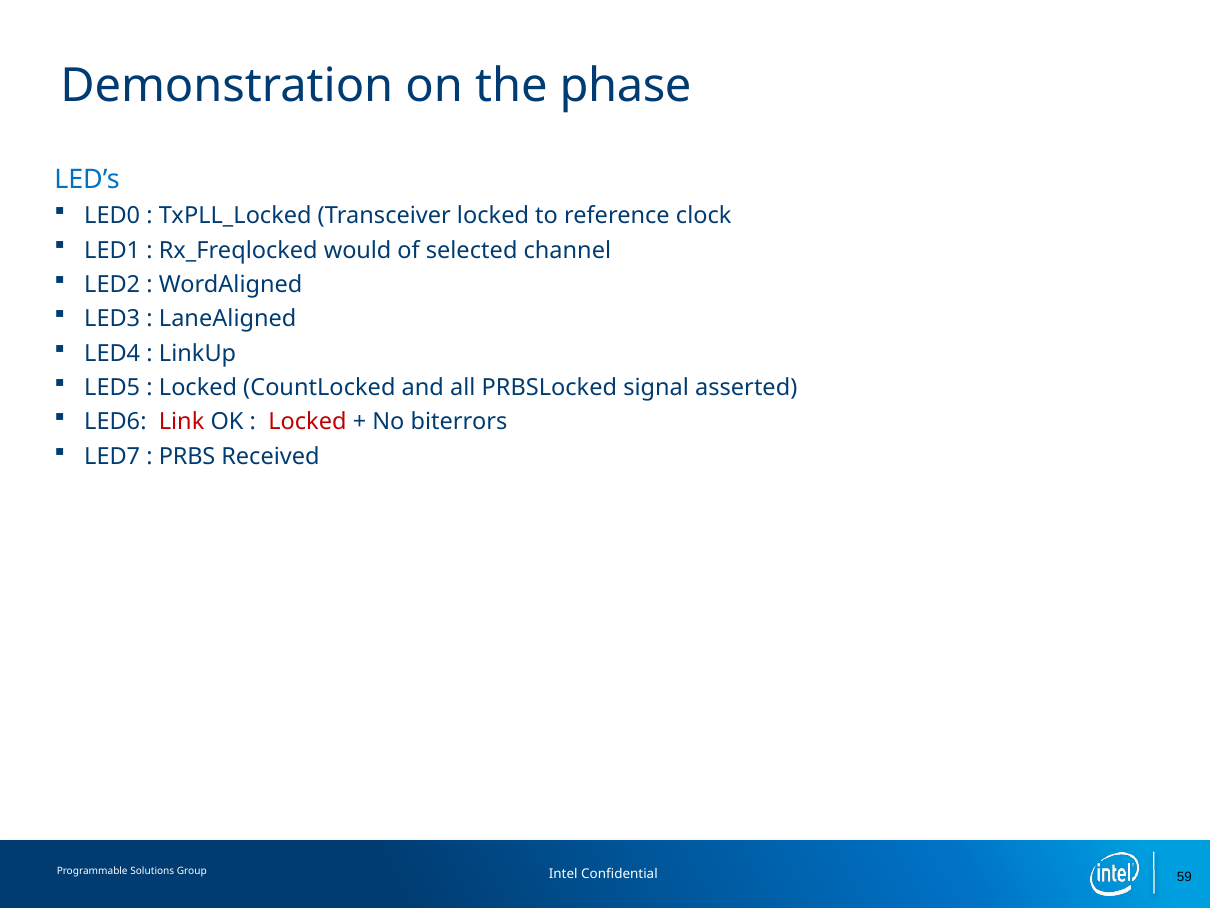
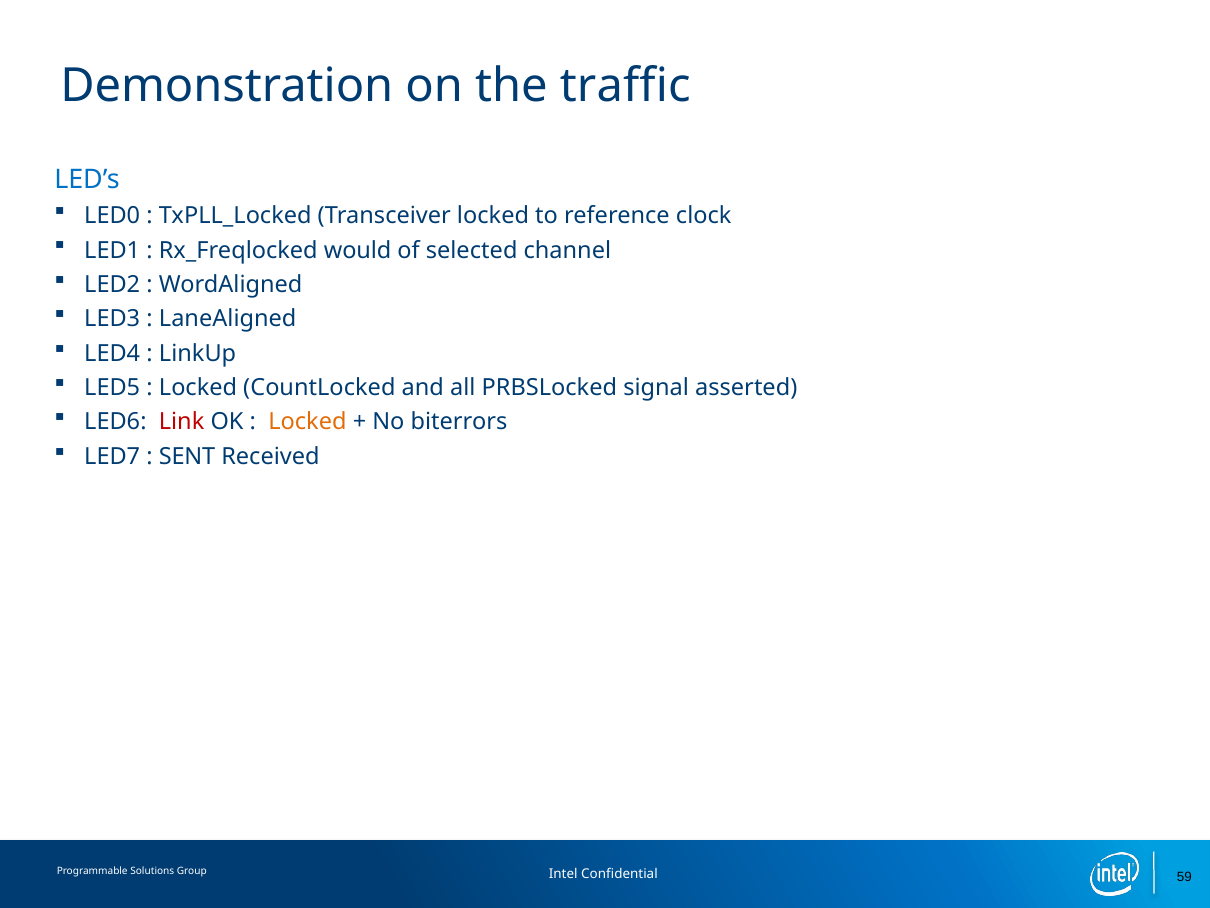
phase: phase -> traffic (625, 86)
Locked colour: red -> orange (307, 422)
PRBS: PRBS -> SENT (187, 456)
